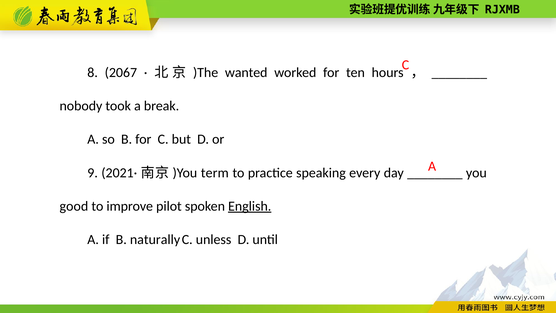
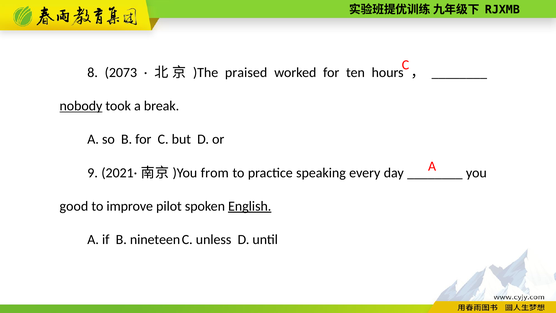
2067: 2067 -> 2073 (121, 73)
wanted: wanted -> praised (246, 73)
nobody underline: none -> present (81, 106)
term: term -> from (215, 173)
naturally: naturally -> nineteen (155, 239)
